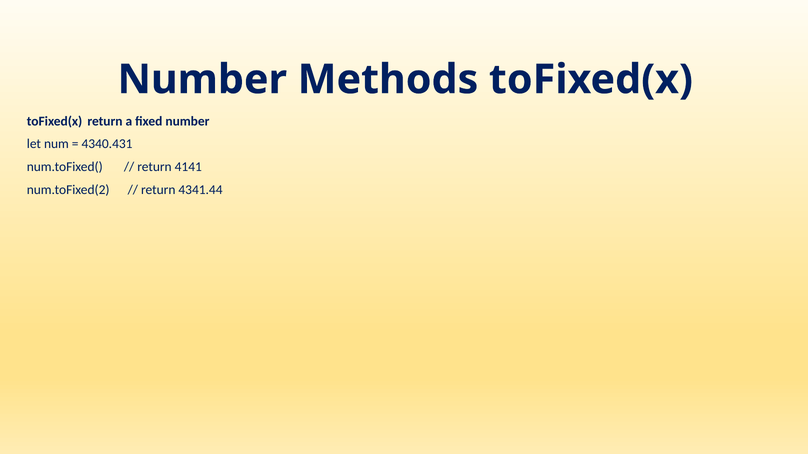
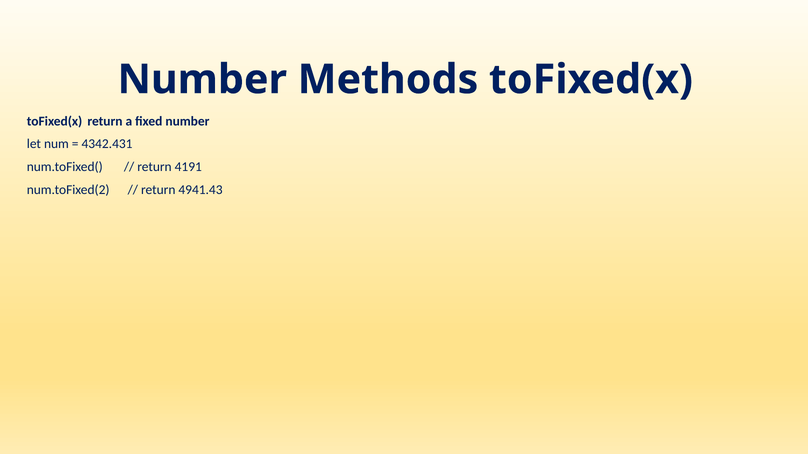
4340.431: 4340.431 -> 4342.431 (107, 144)
4141: 4141 -> 4191 (188, 167)
4341.44: 4341.44 -> 4941.43 (201, 190)
